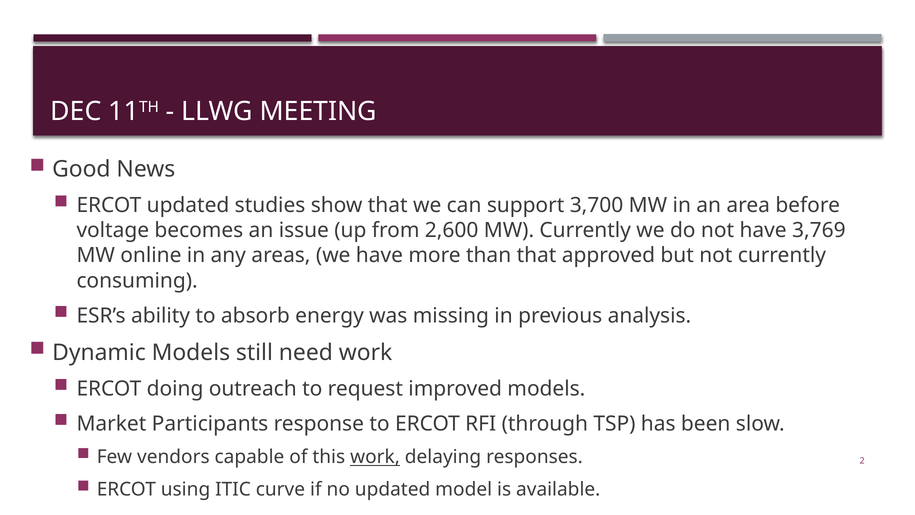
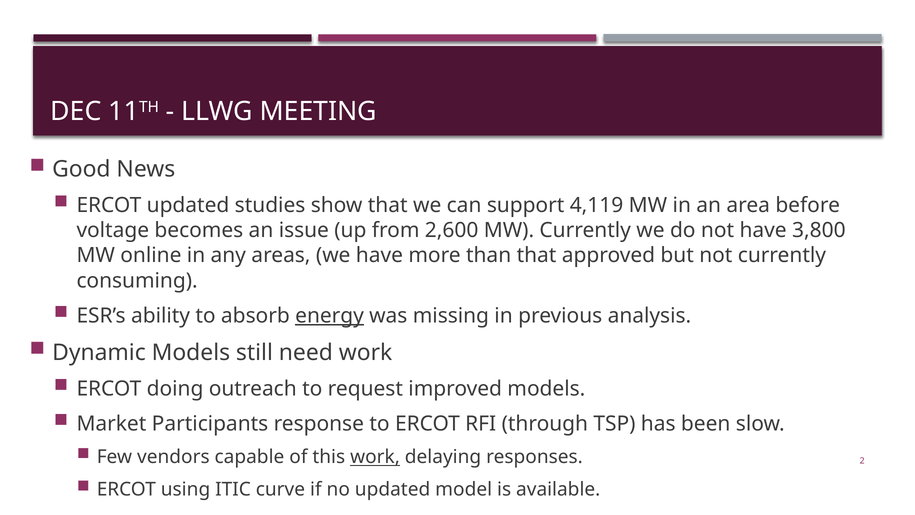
3,700: 3,700 -> 4,119 (597, 205)
3,769: 3,769 -> 3,800 (819, 230)
energy underline: none -> present (330, 316)
